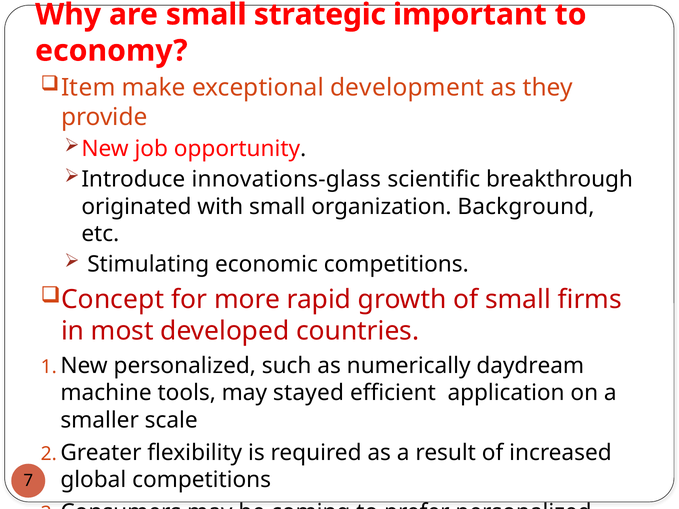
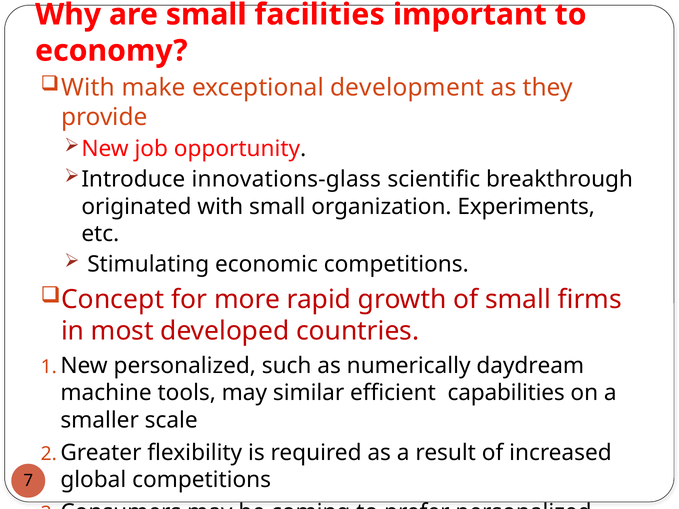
strategic: strategic -> facilities (320, 15)
Item: Item -> With (88, 88)
Background: Background -> Experiments (526, 207)
stayed: stayed -> similar (309, 393)
application: application -> capabilities (506, 393)
